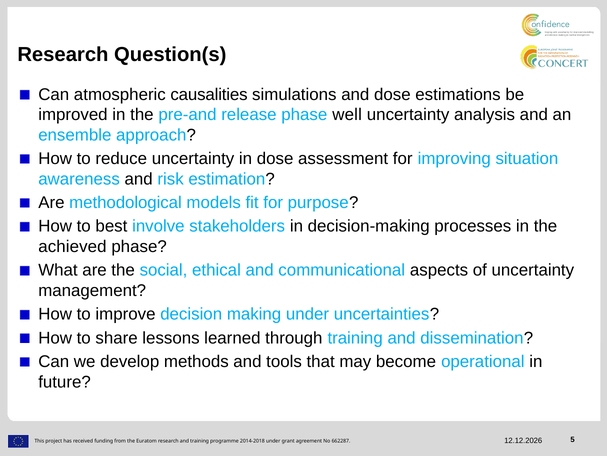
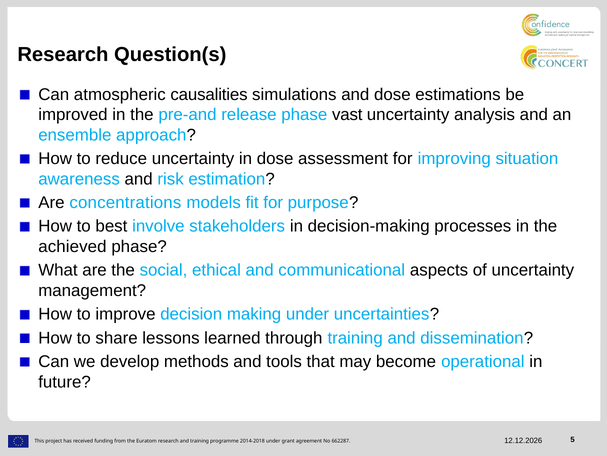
well: well -> vast (347, 115)
methodological: methodological -> concentrations (125, 202)
